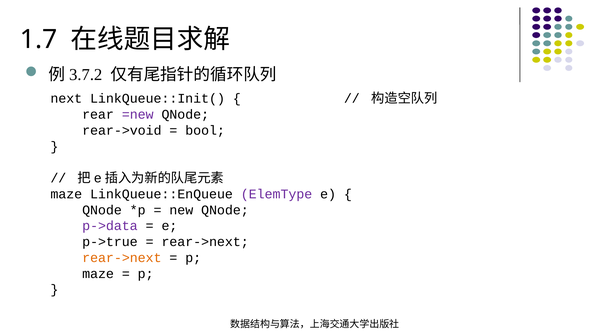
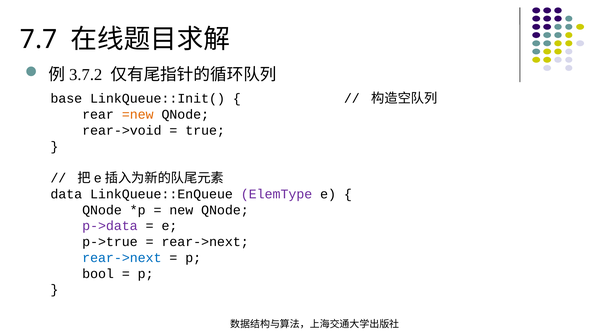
1.7: 1.7 -> 7.7 (39, 39)
next: next -> base (66, 99)
=new colour: purple -> orange (138, 114)
bool: bool -> true (205, 130)
maze: maze -> data (66, 194)
rear->next colour: orange -> blue (122, 258)
maze: maze -> bool (98, 274)
